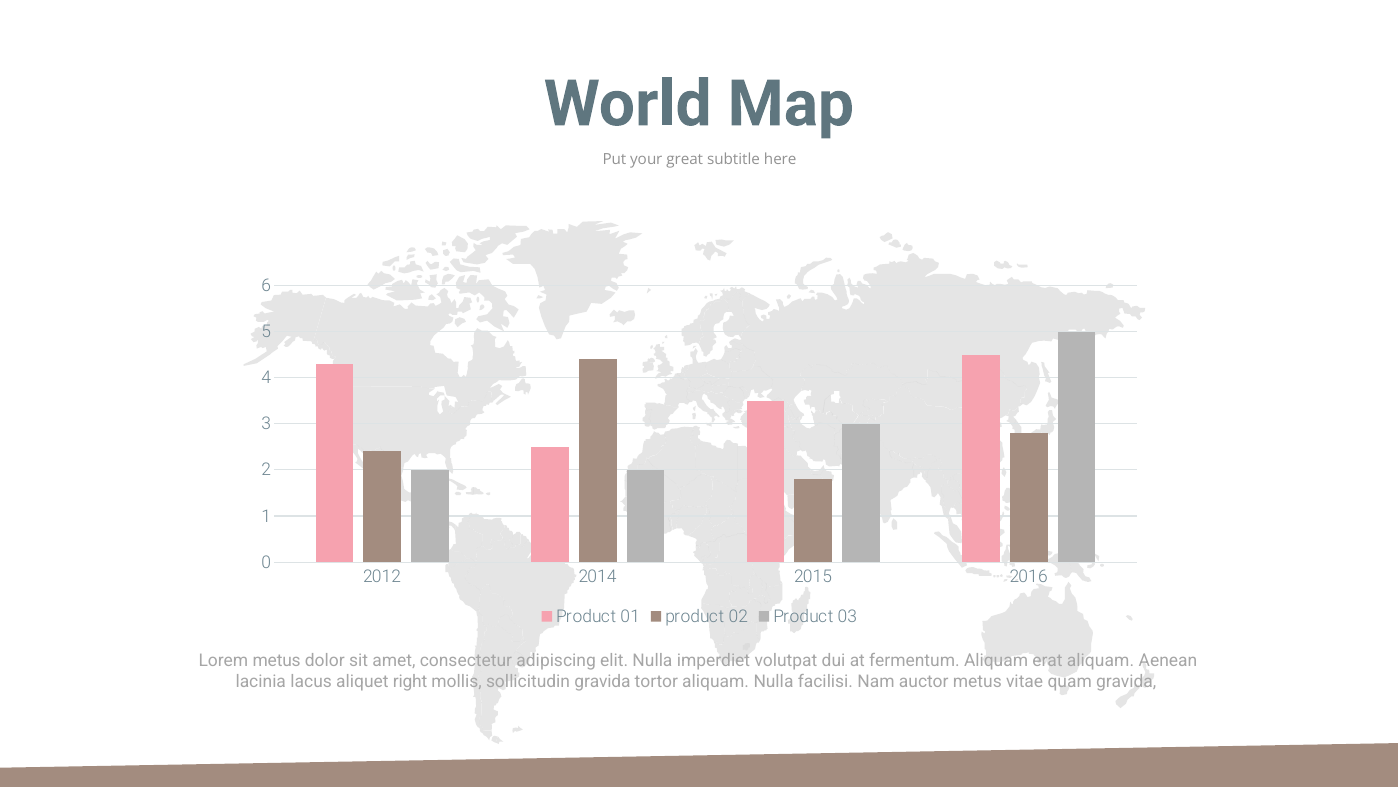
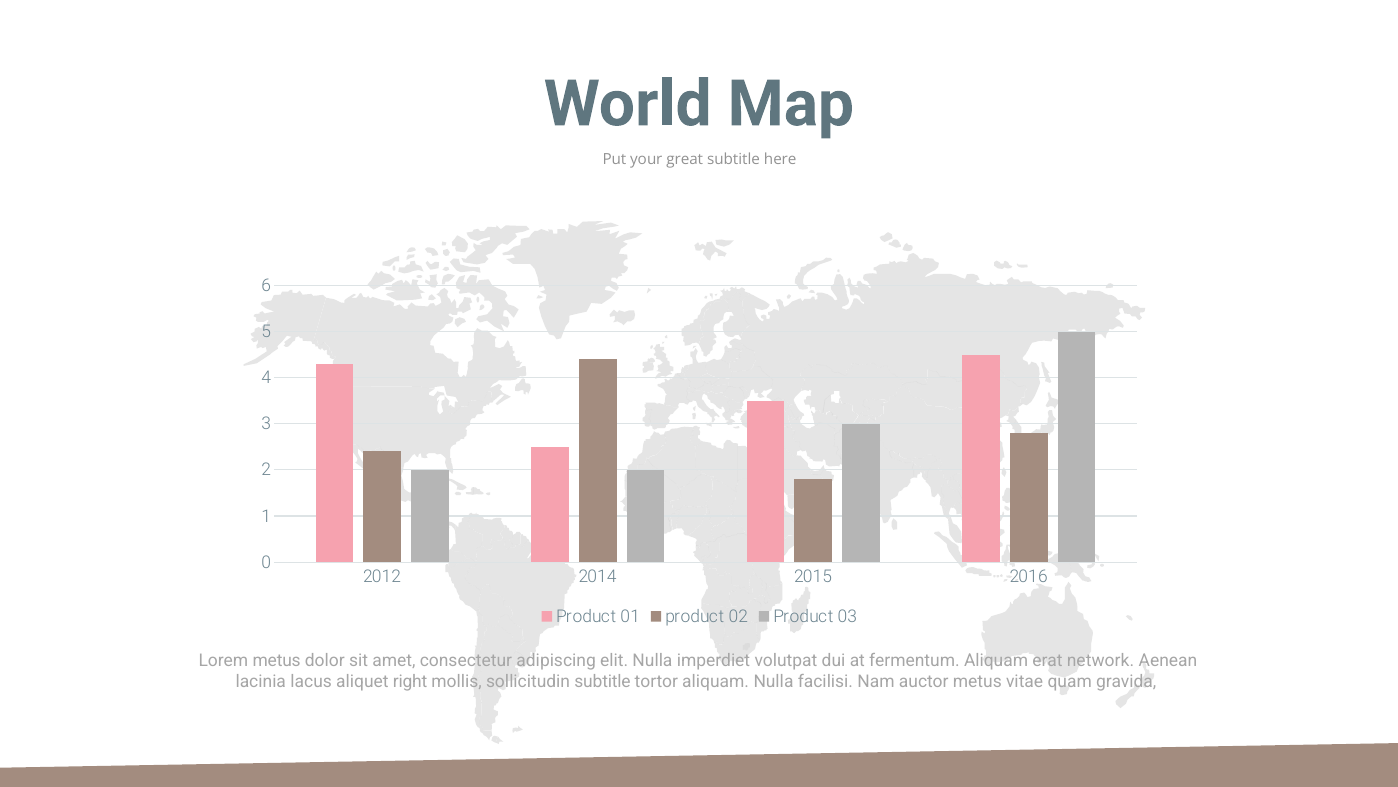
erat aliquam: aliquam -> network (1100, 660)
sollicitudin gravida: gravida -> subtitle (603, 681)
